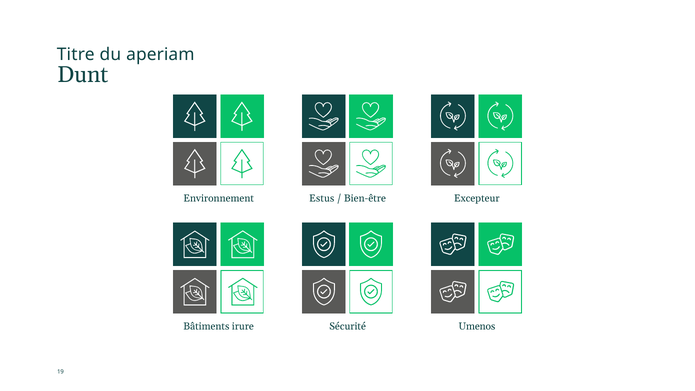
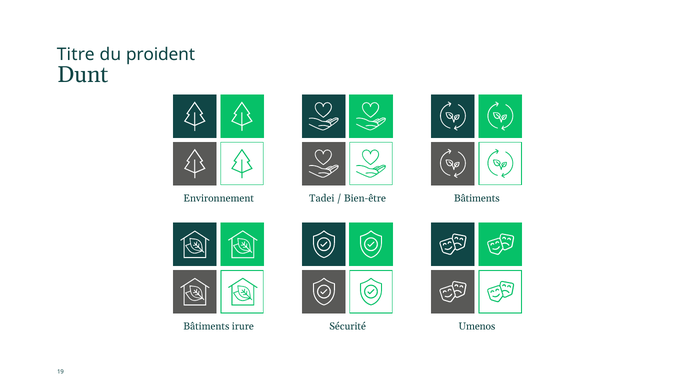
aperiam: aperiam -> proident (160, 55)
Estus: Estus -> Tadei (322, 199)
Bien-être Excepteur: Excepteur -> Bâtiments (477, 199)
